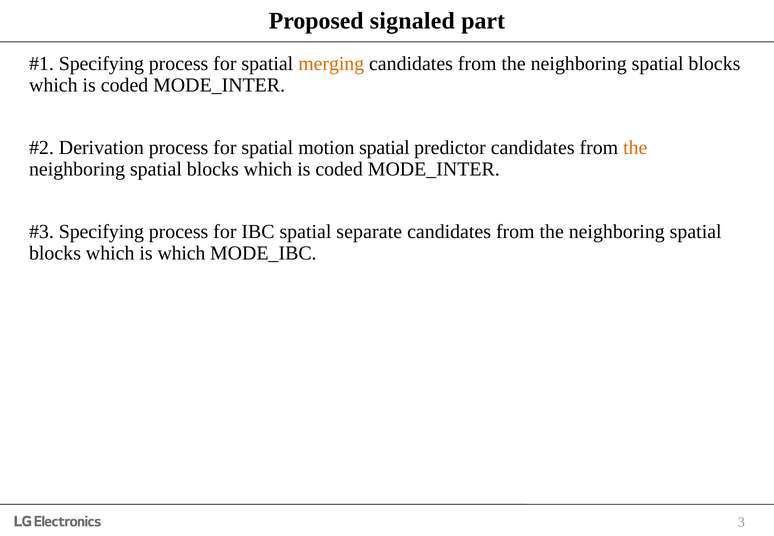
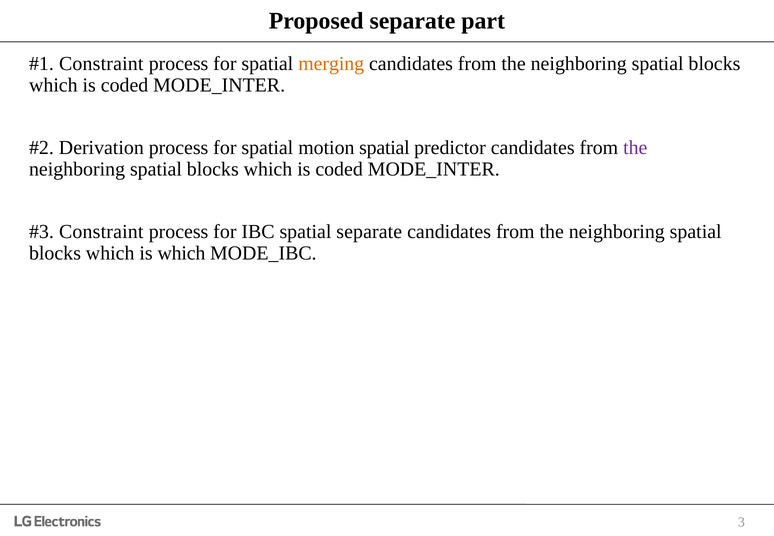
Proposed signaled: signaled -> separate (412, 21)
Specifying: Specifying -> Constraint (101, 64)
the colour: orange -> purple (635, 148)
Specifying: Specifying -> Constraint (101, 232)
